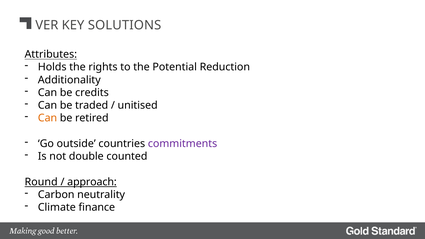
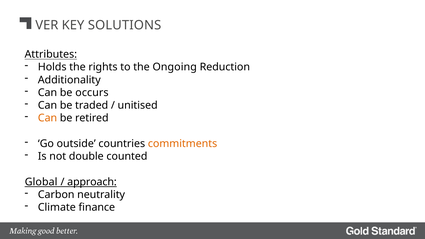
Potential: Potential -> Ongoing (175, 67)
credits: credits -> occurs (92, 93)
commitments colour: purple -> orange (183, 144)
Round: Round -> Global (41, 182)
